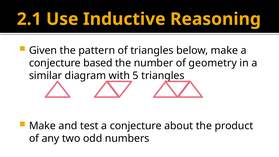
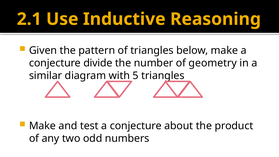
based: based -> divide (98, 63)
